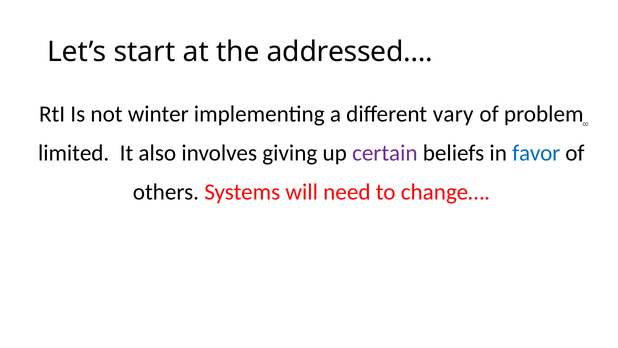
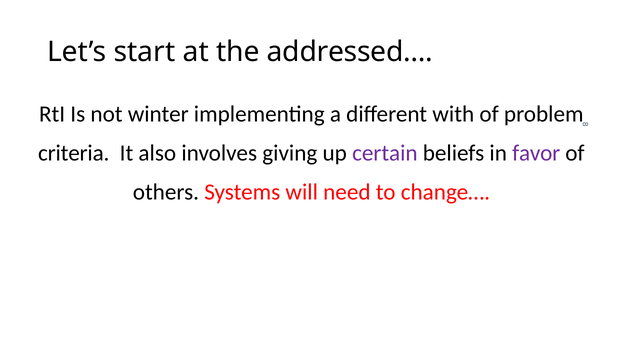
vary: vary -> with (453, 114)
limited: limited -> criteria (74, 153)
favor colour: blue -> purple (536, 153)
